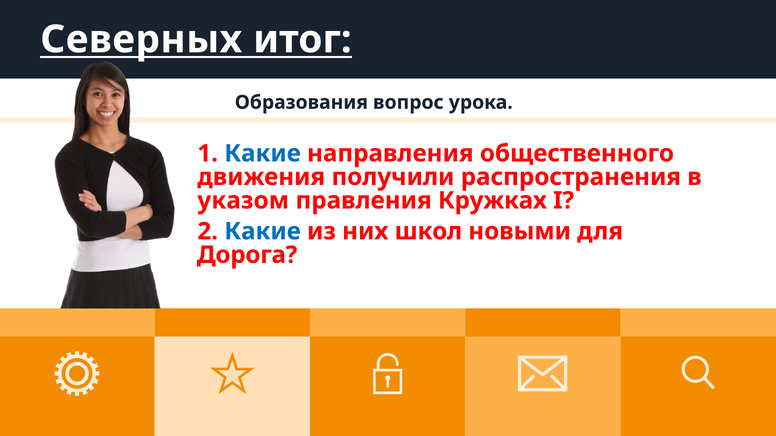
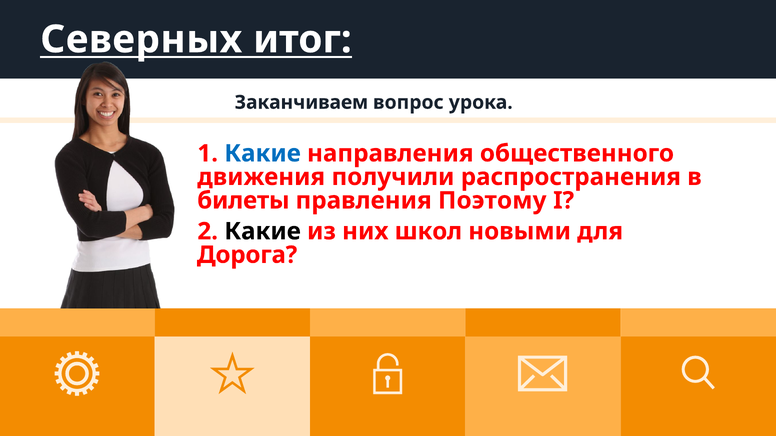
Образования: Образования -> Заканчиваем (301, 103)
указом: указом -> билеты (243, 201)
Кружках: Кружках -> Поэтому (492, 201)
Какие colour: blue -> black (263, 232)
